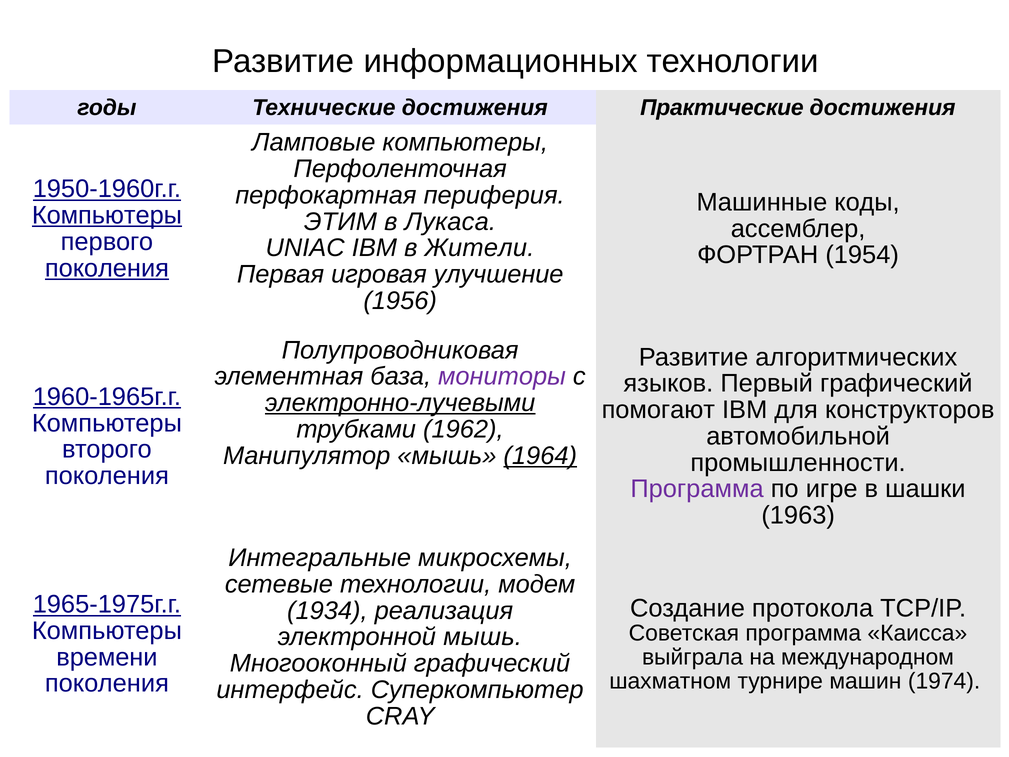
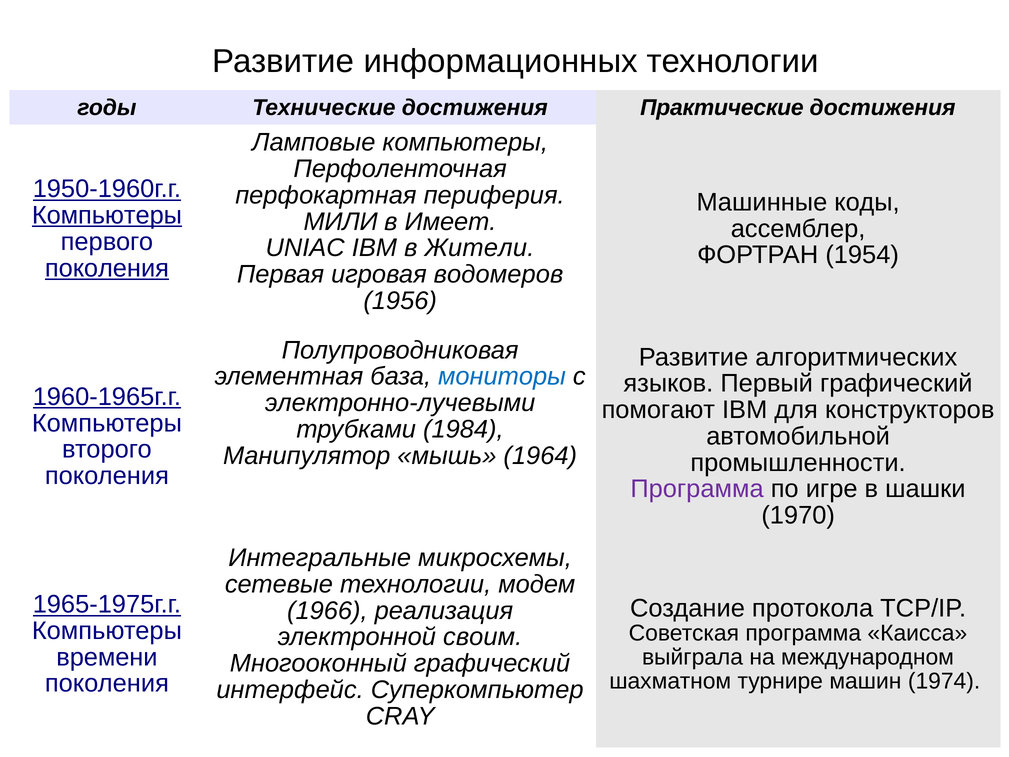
ЭТИМ: ЭТИМ -> МИЛИ (341, 222)
Лукаса: Лукаса -> Имеет (450, 222)
улучшение: улучшение -> водомеров (499, 274)
мониторы colour: purple -> blue (502, 376)
электронно-лучевыми underline: present -> none (400, 403)
1962: 1962 -> 1984 (463, 429)
1964 underline: present -> none (540, 456)
1963: 1963 -> 1970 (798, 515)
1934: 1934 -> 1966 (327, 610)
электронной мышь: мышь -> своим (483, 637)
